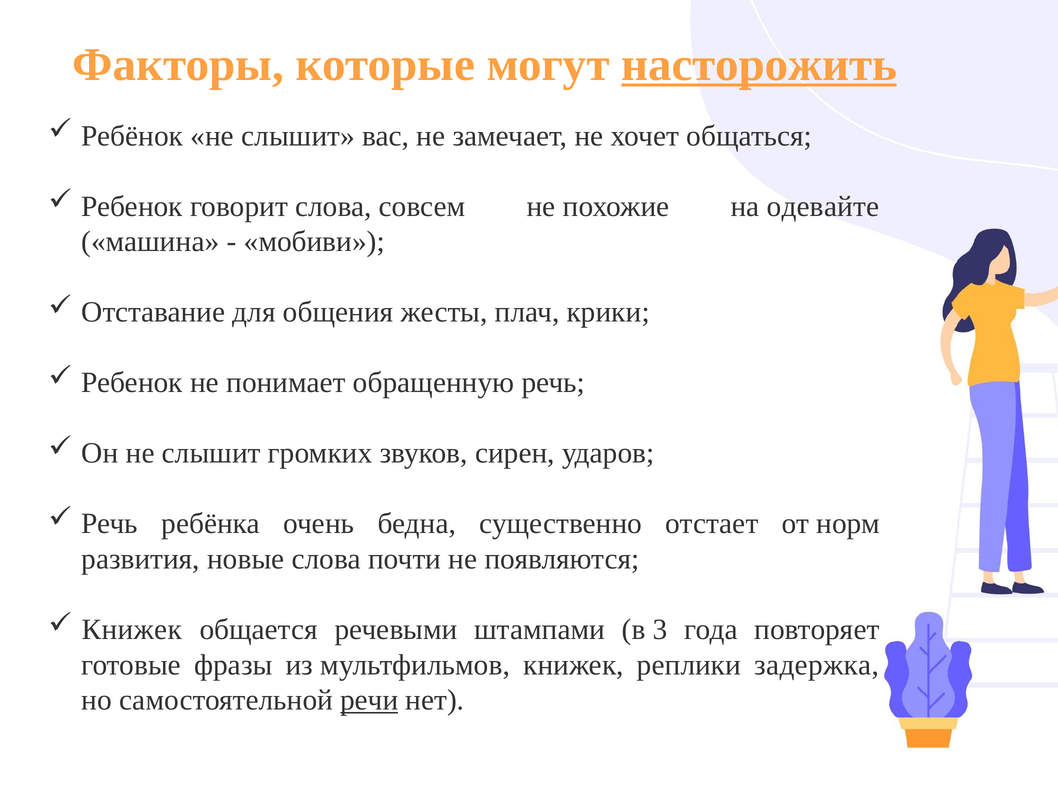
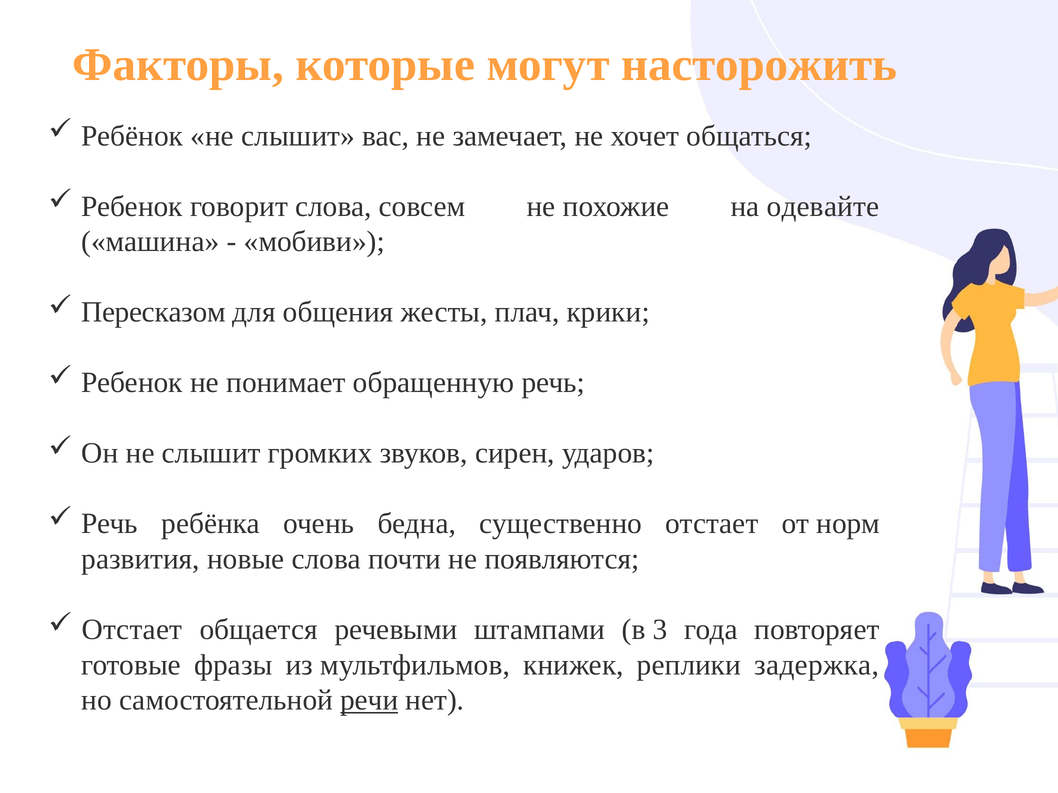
насторожить underline: present -> none (759, 65)
Отставание: Отставание -> Пересказом (153, 312)
Книжек: Книжек -> Отстает (132, 630)
